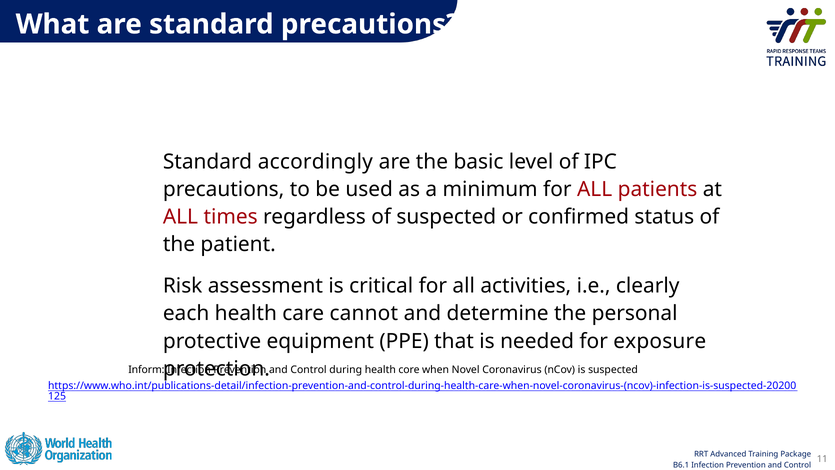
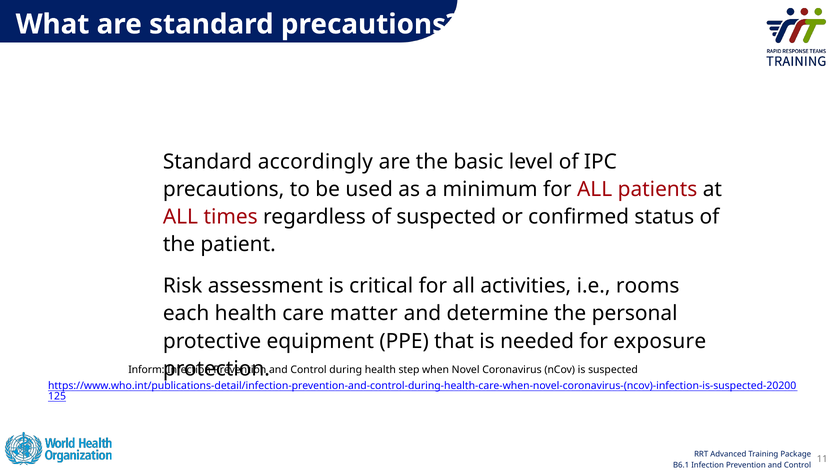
clearly: clearly -> rooms (648, 286)
cannot: cannot -> matter (364, 313)
core: core -> step (409, 370)
